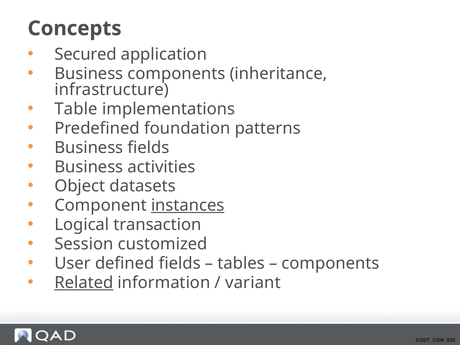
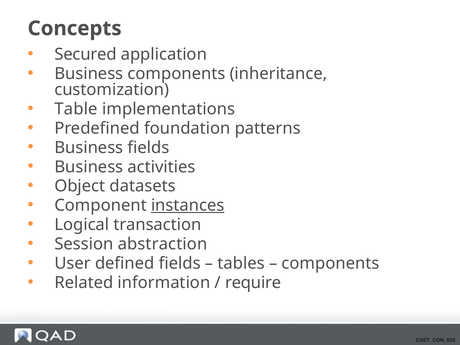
infrastructure: infrastructure -> customization (112, 90)
customized: customized -> abstraction (163, 244)
Related underline: present -> none (84, 283)
variant: variant -> require (253, 283)
